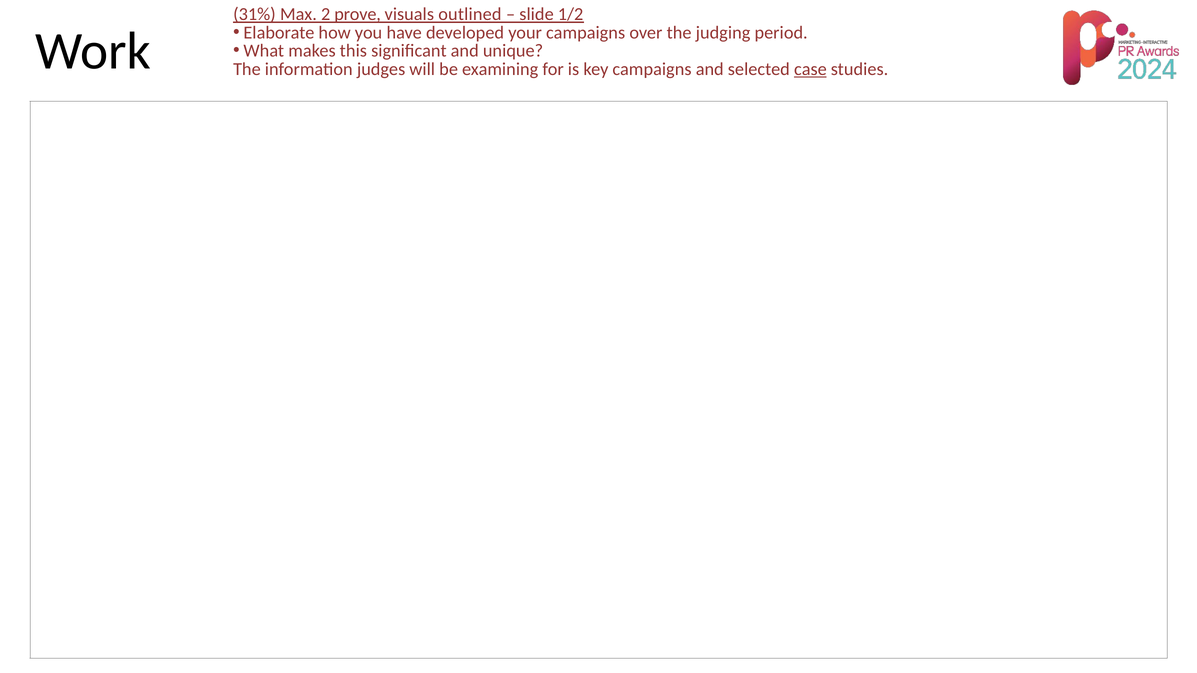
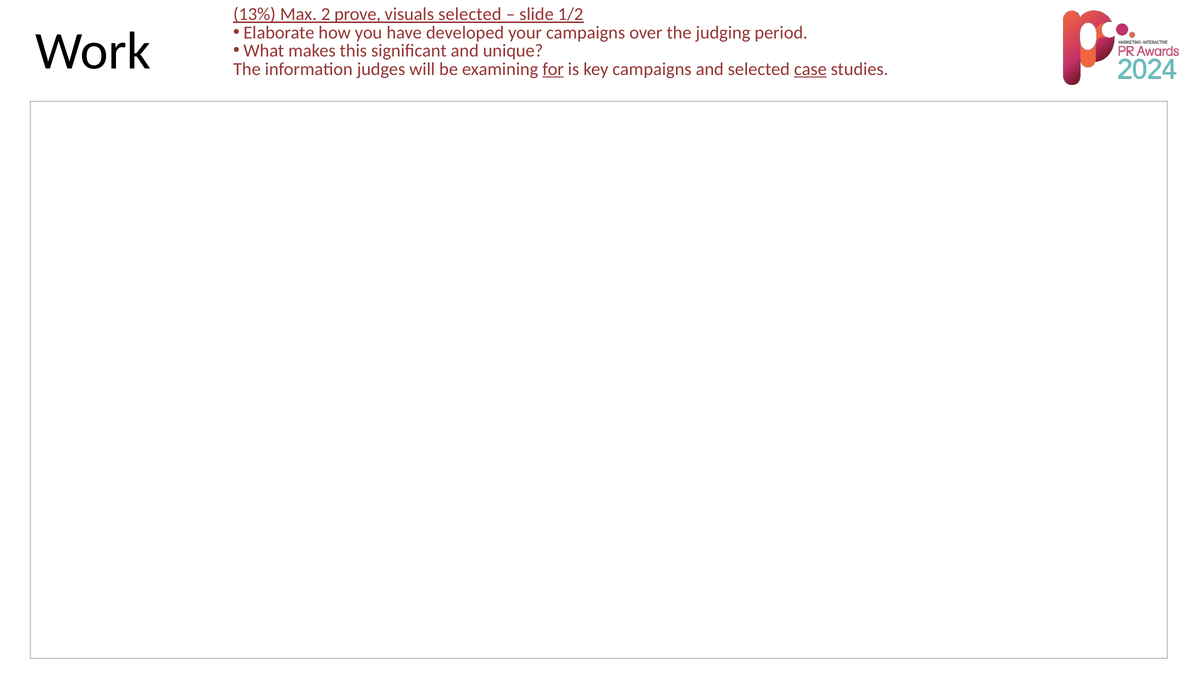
31%: 31% -> 13% (254, 14)
visuals outlined: outlined -> selected (470, 14)
for underline: none -> present (553, 69)
